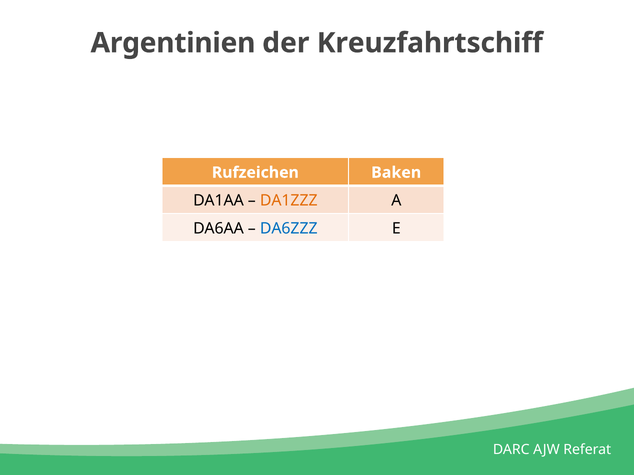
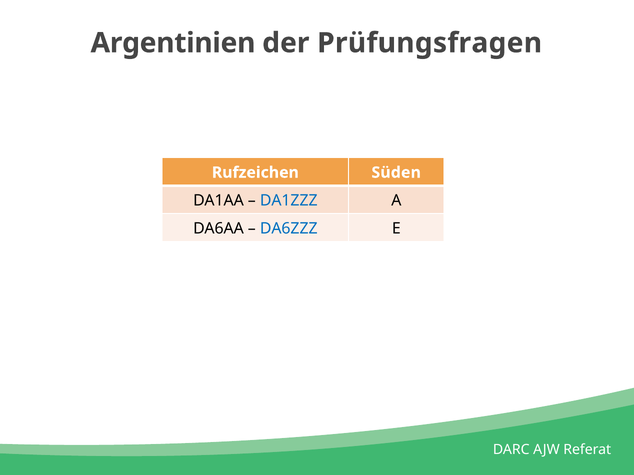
Kreuzfahrtschiff: Kreuzfahrtschiff -> Prüfungsfragen (430, 43)
Baken: Baken -> Süden (396, 173)
DA1ZZZ colour: orange -> blue (289, 201)
